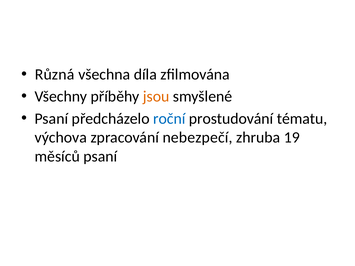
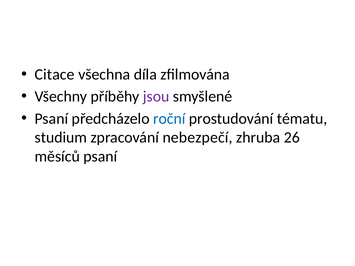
Různá: Různá -> Citace (55, 74)
jsou colour: orange -> purple (156, 97)
výchova: výchova -> studium (61, 138)
19: 19 -> 26 (292, 138)
